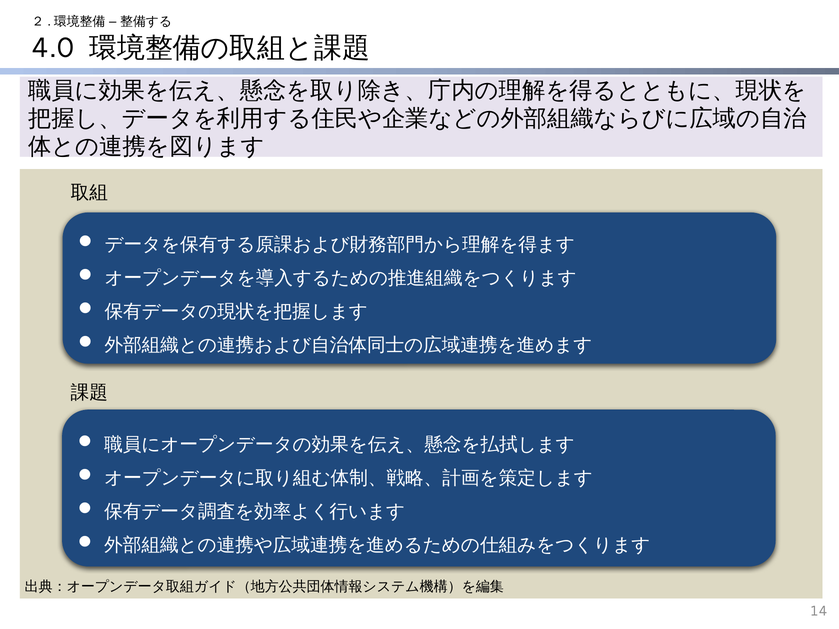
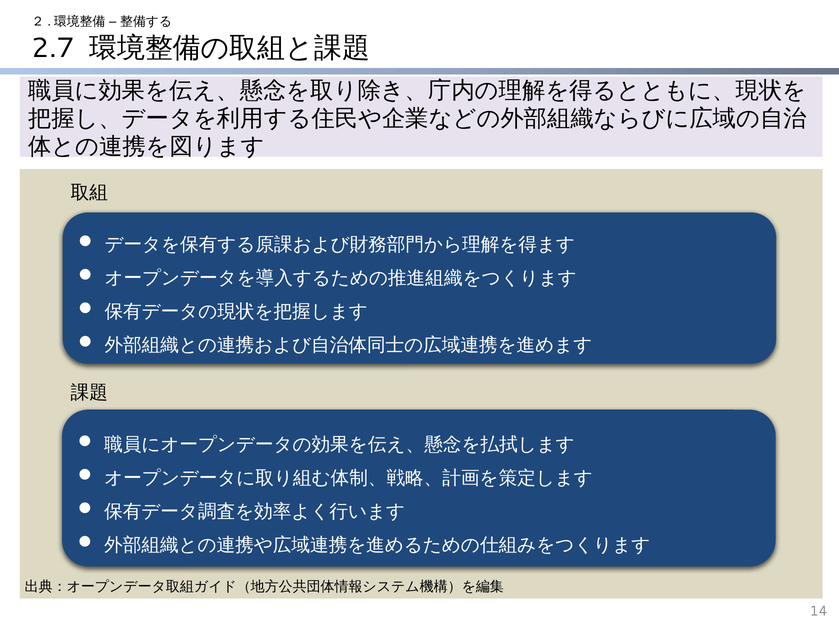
4.0: 4.0 -> 2.7 (53, 48)
